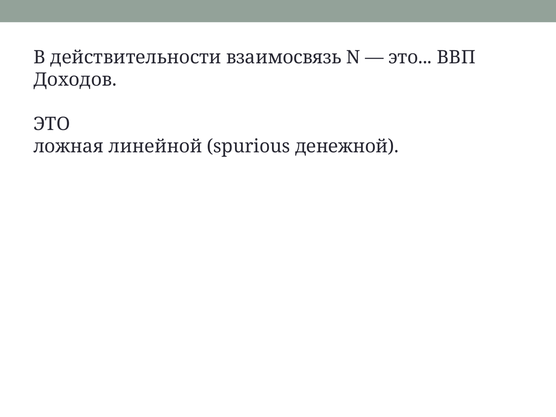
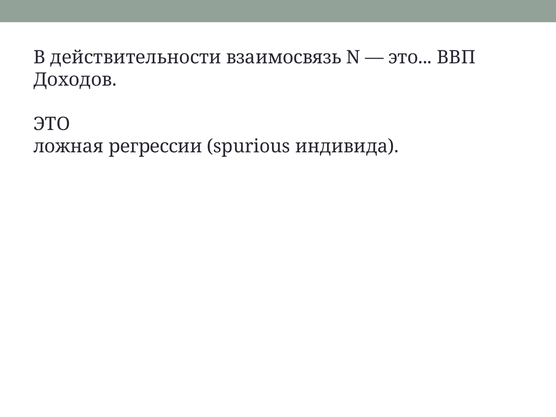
линейной: линейной -> регрессии (155, 146)
денежной: денежной -> индивида (347, 146)
